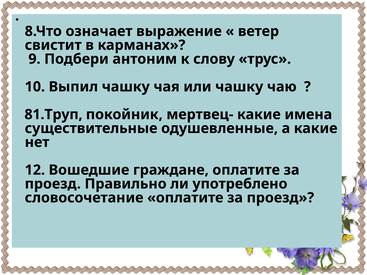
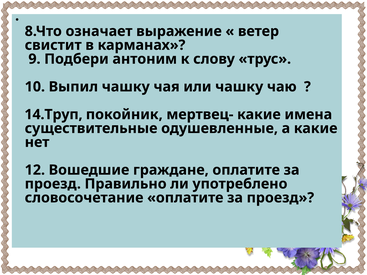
81.Труп: 81.Труп -> 14.Труп (54, 115)
